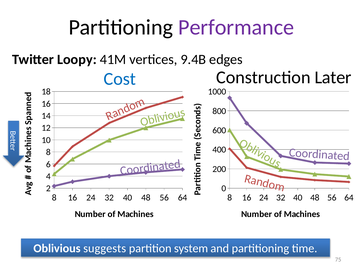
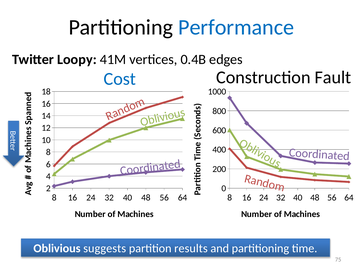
Performance colour: purple -> blue (236, 27)
9.4B: 9.4B -> 0.4B (193, 60)
Later: Later -> Fault (333, 77)
system: system -> results (191, 249)
